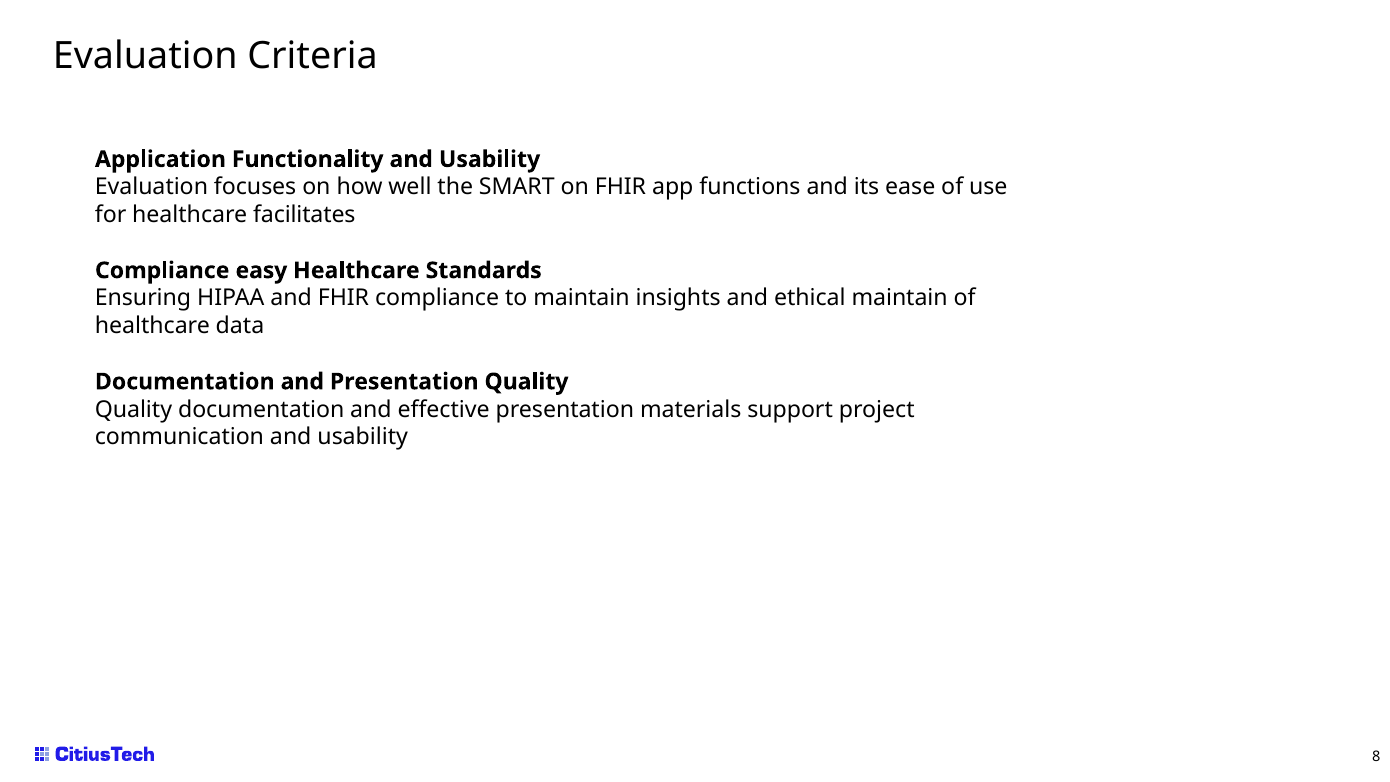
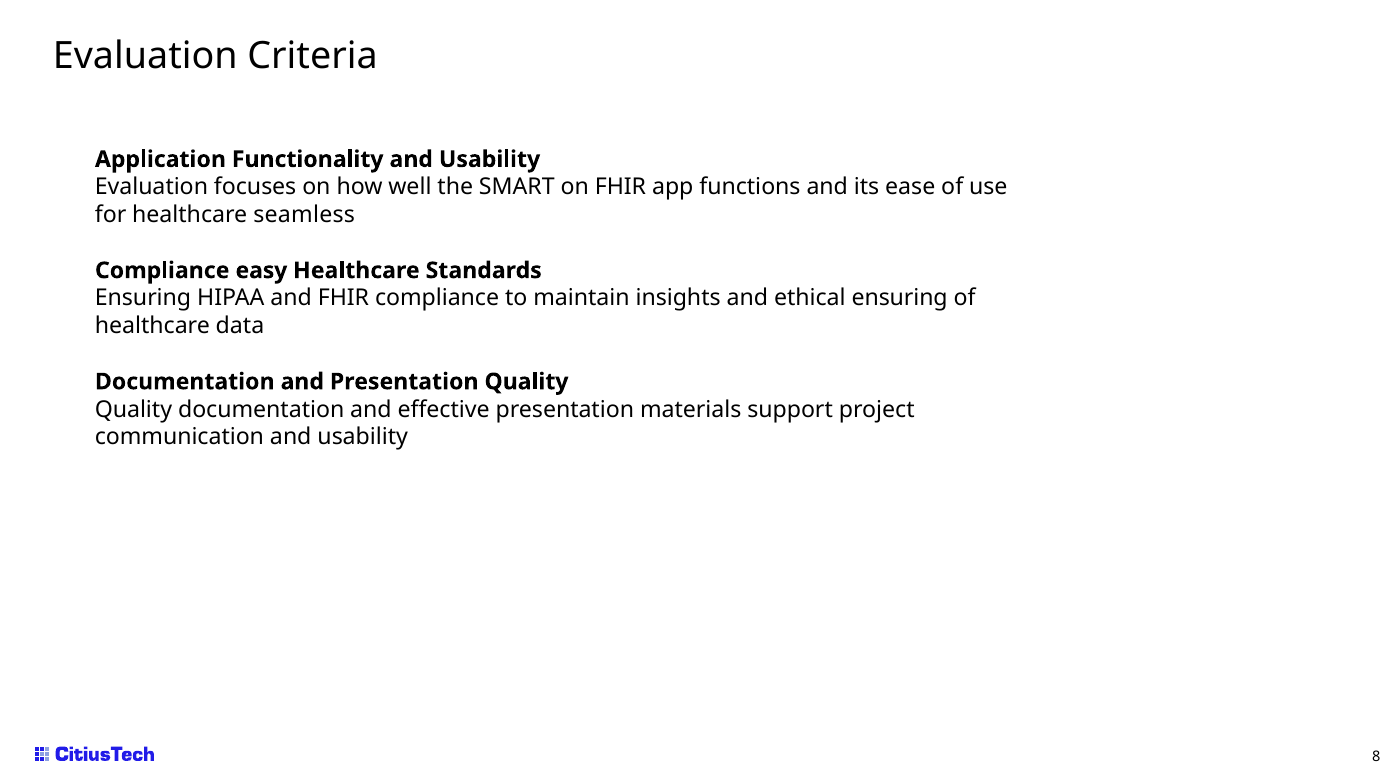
facilitates: facilitates -> seamless (304, 215)
ethical maintain: maintain -> ensuring (900, 298)
